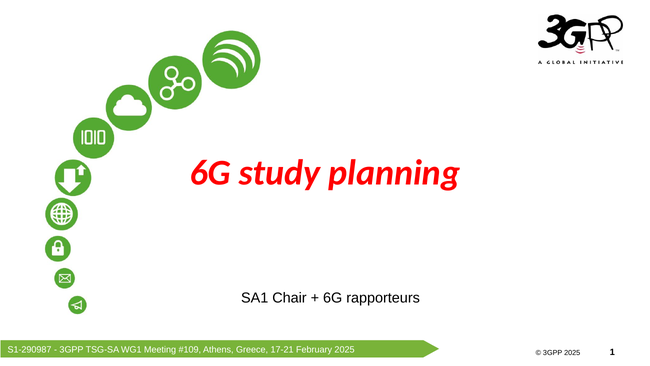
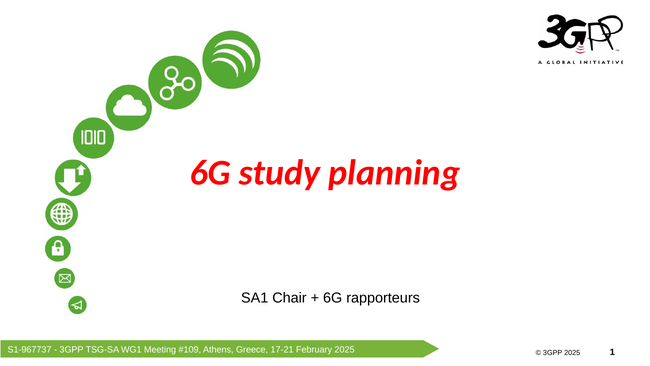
S1-290987: S1-290987 -> S1-967737 (30, 349)
